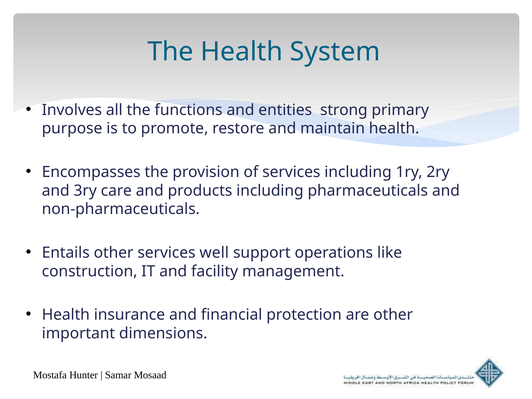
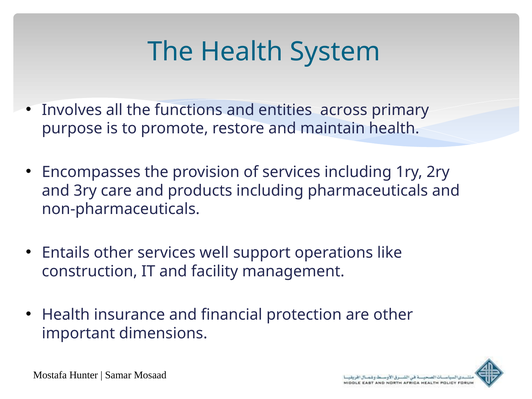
strong: strong -> across (344, 110)
